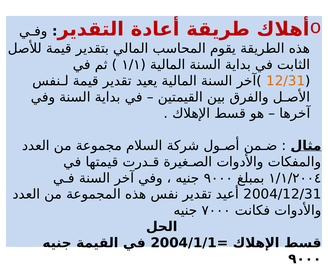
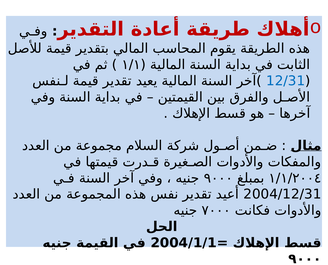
12/31 colour: orange -> blue (286, 81)
